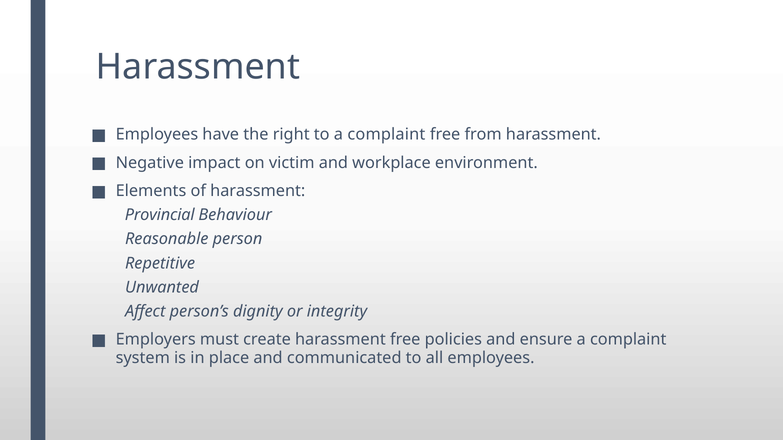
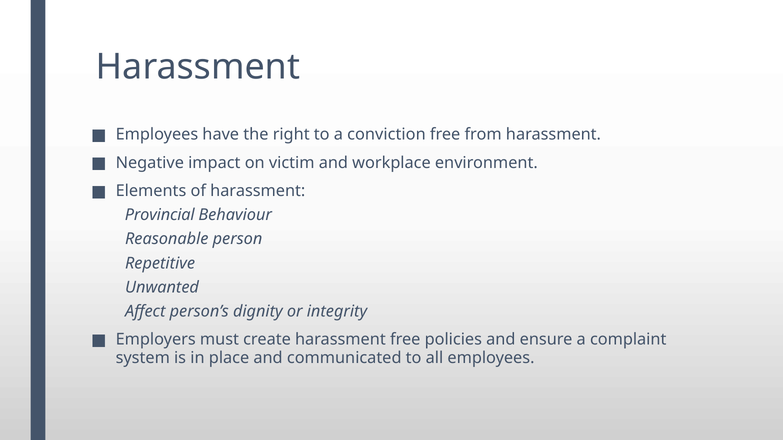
to a complaint: complaint -> conviction (386, 135)
